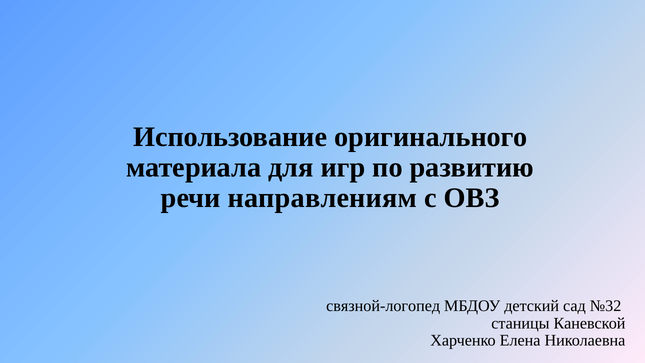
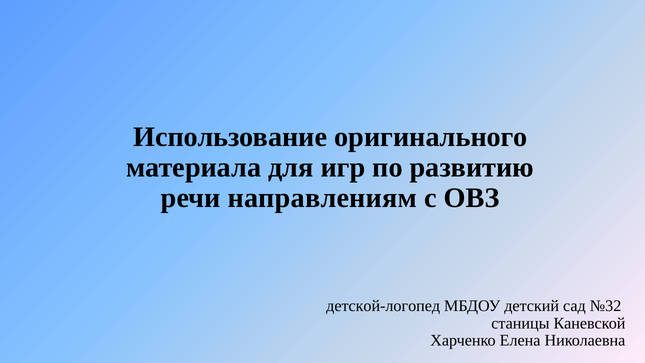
связной-логопед: связной-логопед -> детской-логопед (383, 306)
